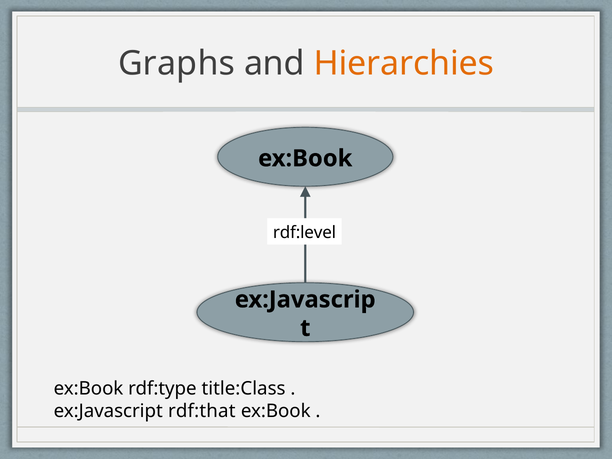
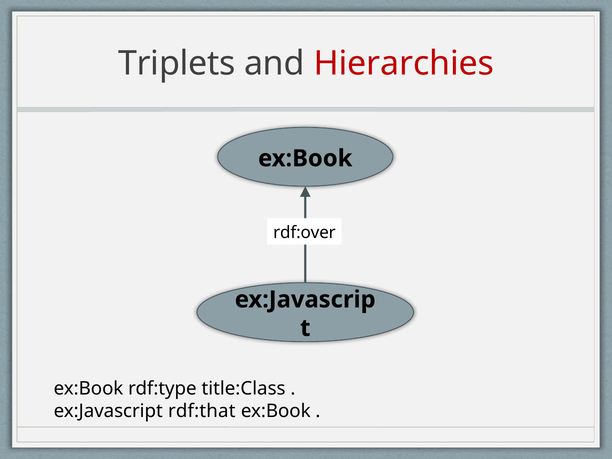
Graphs: Graphs -> Triplets (177, 64)
Hierarchies colour: orange -> red (404, 64)
rdf:level: rdf:level -> rdf:over (304, 233)
